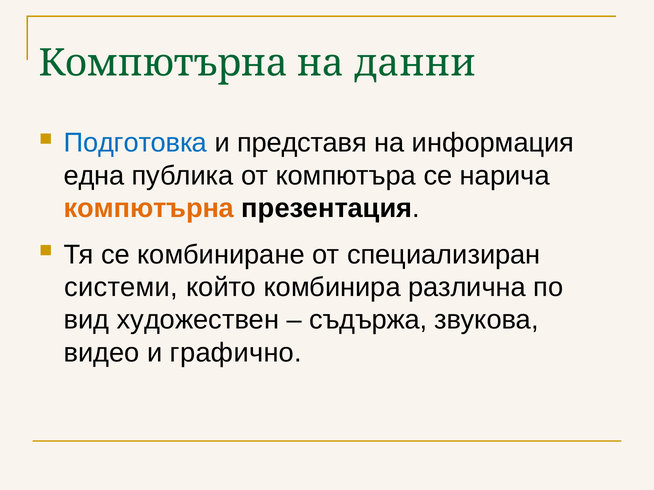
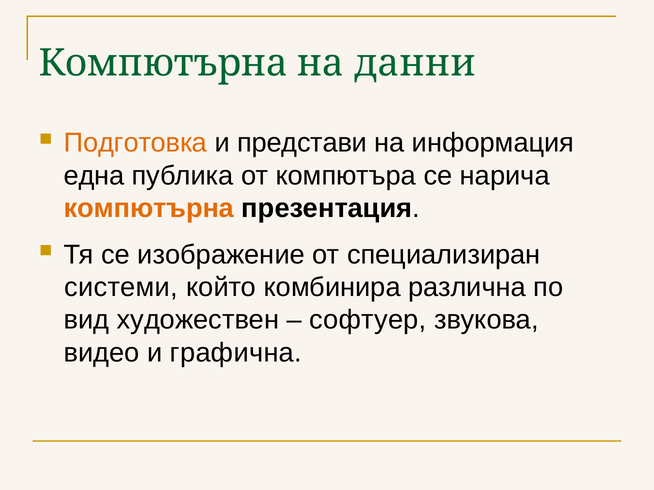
Подготовка colour: blue -> orange (135, 143)
представя: представя -> представи (302, 143)
комбиниране: комбиниране -> изображение (221, 255)
съдържа: съдържа -> софтуер (368, 320)
графично: графично -> графична (236, 353)
